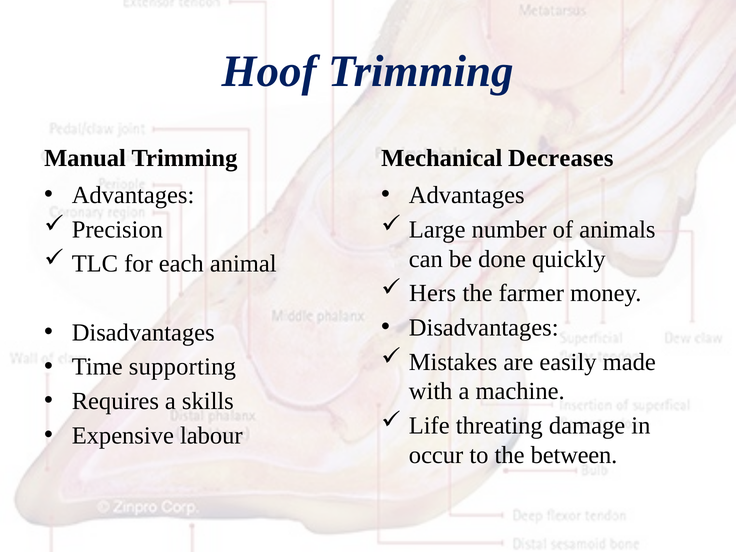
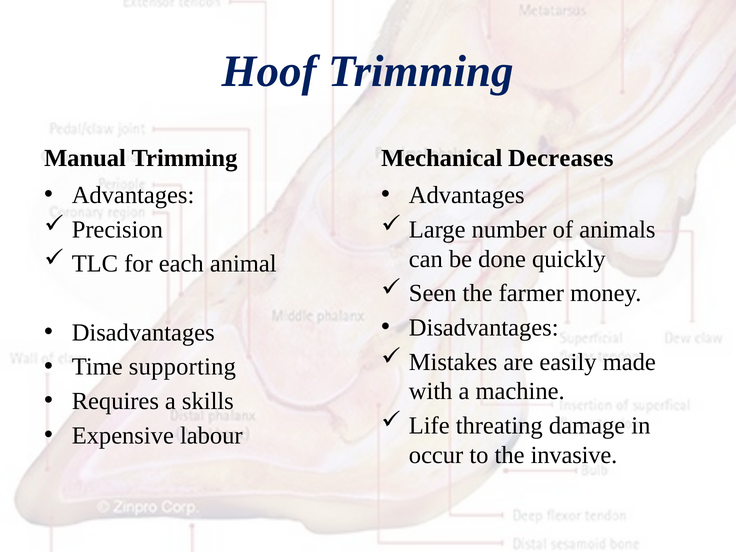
Hers: Hers -> Seen (433, 293)
between: between -> invasive (574, 455)
